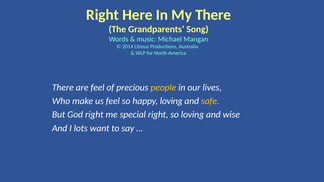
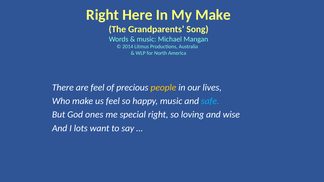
My There: There -> Make (213, 15)
happy loving: loving -> music (171, 101)
safe colour: yellow -> light blue (210, 101)
God right: right -> ones (94, 115)
